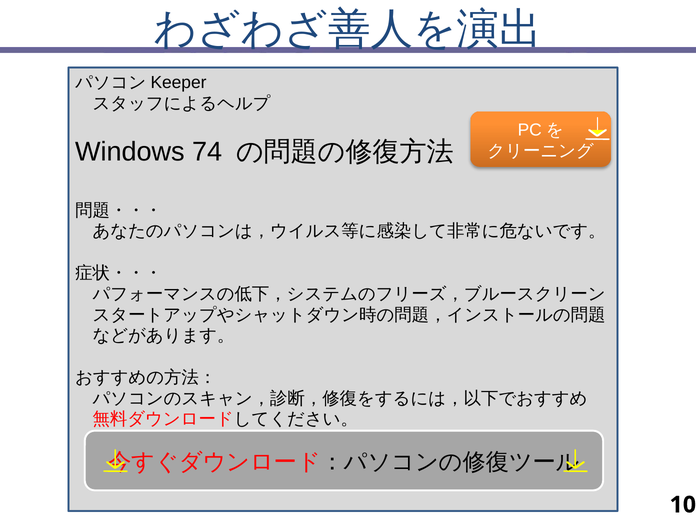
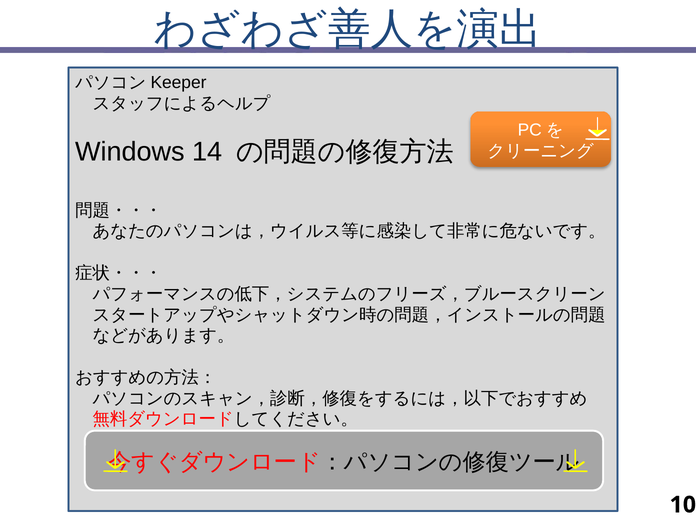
74: 74 -> 14 (207, 152)
